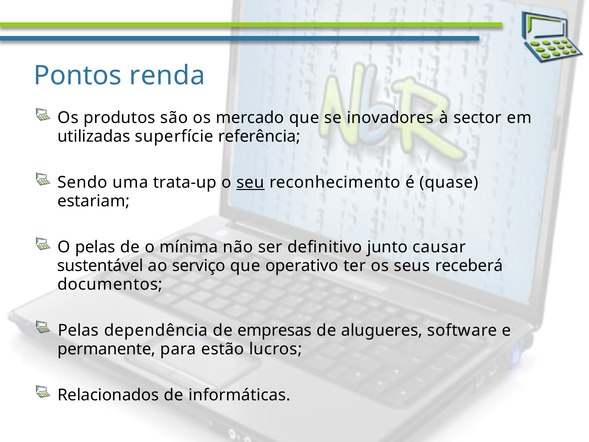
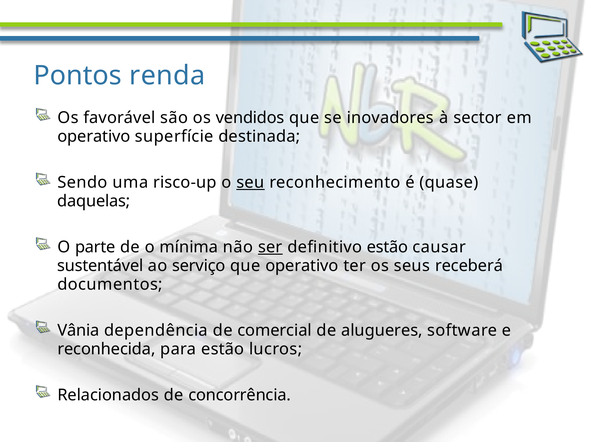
produtos: produtos -> favorável (119, 118)
mercado: mercado -> vendidos (250, 118)
utilizadas: utilizadas -> operativo (94, 136)
referência: referência -> destinada (259, 136)
trata-up: trata-up -> risco-up (185, 182)
estariam: estariam -> daquelas (94, 201)
O pelas: pelas -> parte (95, 247)
ser underline: none -> present (270, 247)
definitivo junto: junto -> estão (387, 247)
Pelas: Pelas -> Vânia (78, 330)
empresas: empresas -> comercial (275, 330)
permanente: permanente -> reconhecida (106, 349)
informáticas: informáticas -> concorrência (240, 395)
